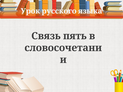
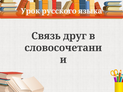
пять: пять -> друг (75, 36)
